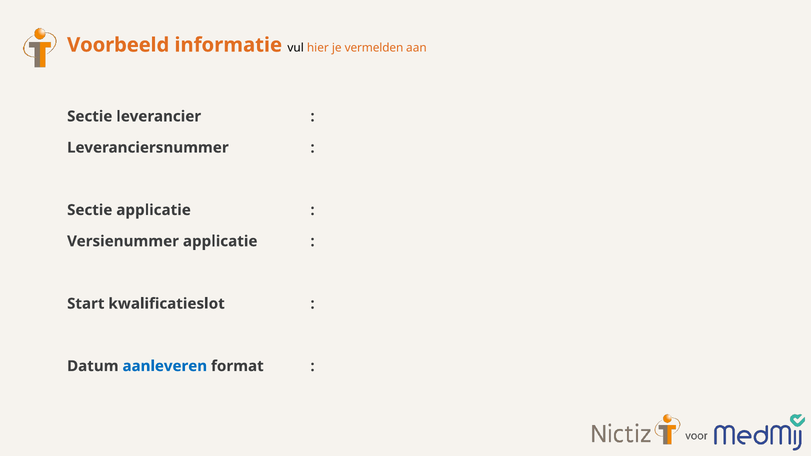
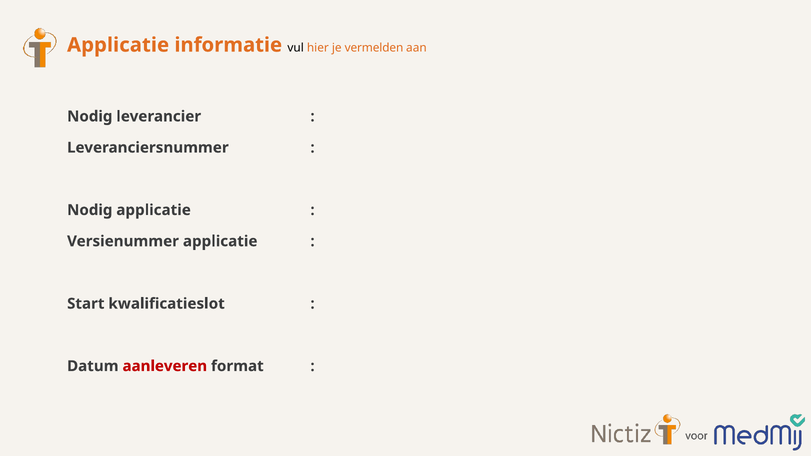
Voorbeeld: Voorbeeld -> Applicatie (118, 45)
Sectie: Sectie -> Nodig (90, 116)
Sectie: Sectie -> Nodig (90, 210)
aanleveren colour: blue -> red (165, 366)
